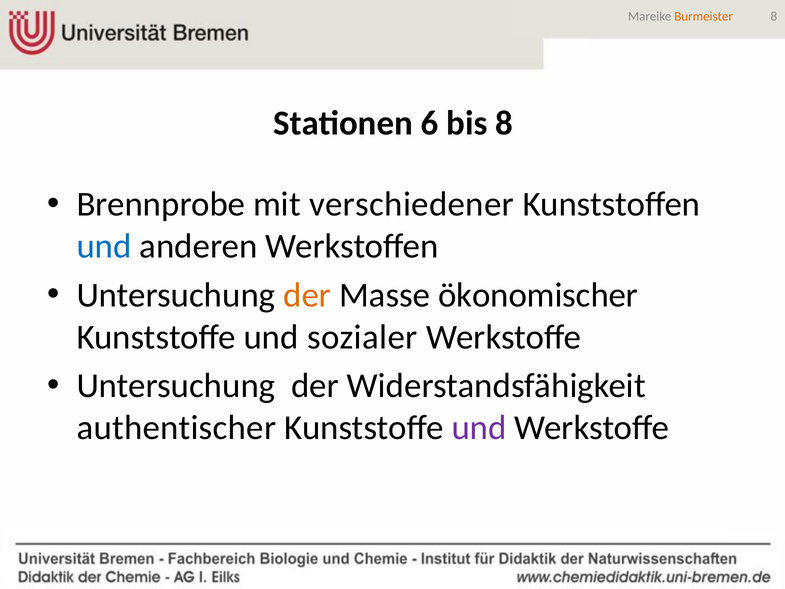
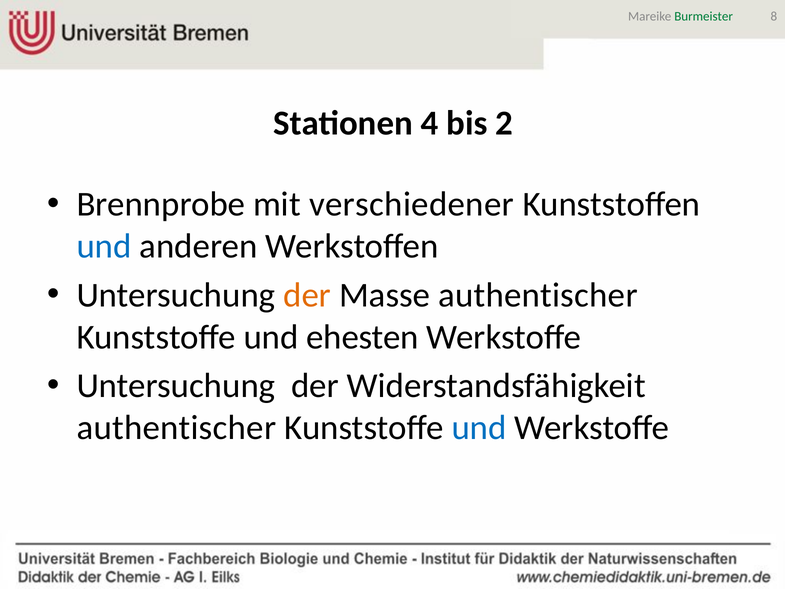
Burmeister colour: orange -> green (704, 16)
6: 6 -> 4 (430, 123)
bis 8: 8 -> 2 (504, 123)
Masse ökonomischer: ökonomischer -> authentischer (538, 295)
sozialer: sozialer -> ehesten (363, 337)
und colour: purple -> blue (479, 428)
